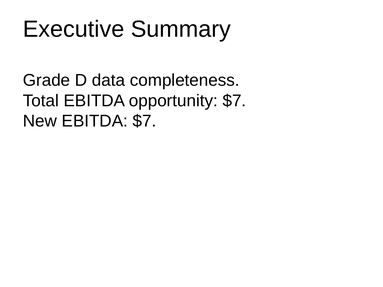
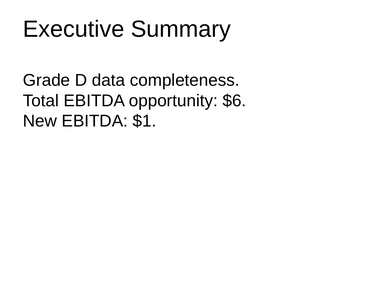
opportunity $7: $7 -> $6 (234, 101)
EBITDA $7: $7 -> $1 (144, 121)
